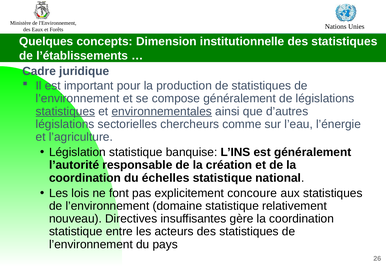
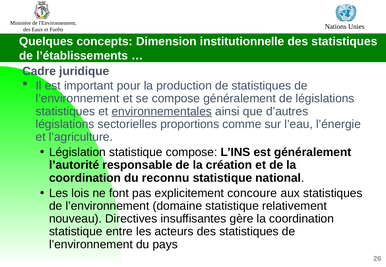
statistiques underline: present -> none (65, 111)
chercheurs: chercheurs -> proportions (190, 124)
statistique banquise: banquise -> compose (192, 152)
échelles: échelles -> reconnu (166, 178)
